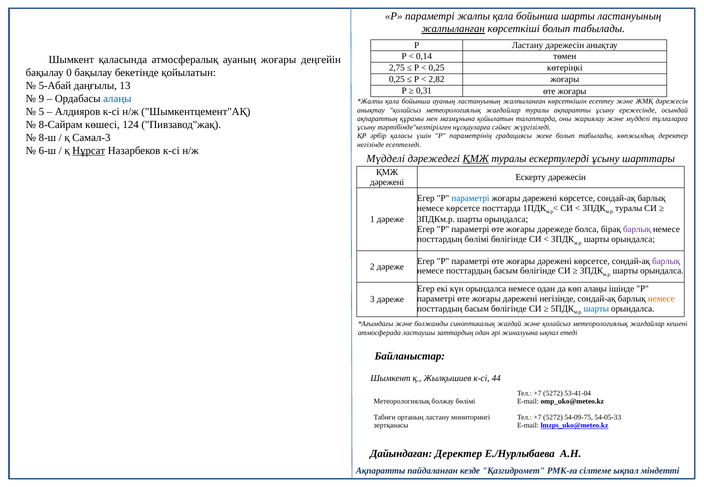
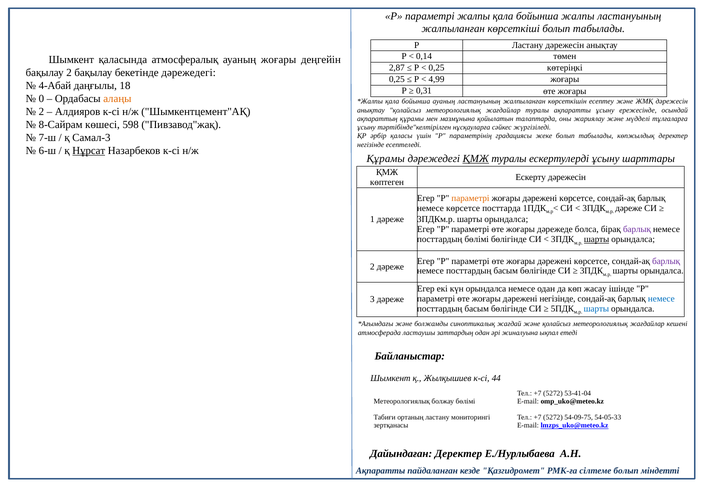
бойынша шарты: шарты -> жалпы (578, 16)
жалпыланған underline: present -> none (453, 29)
2,75: 2,75 -> 2,87 (397, 68)
бақылау 0: 0 -> 2 (69, 73)
бекетінде қойылатын: қойылатын -> дәрежедегі (189, 73)
2,82: 2,82 -> 4,99 (437, 79)
5-Абай: 5-Абай -> 4-Абай (55, 86)
13: 13 -> 18 (125, 86)
9: 9 -> 0 (41, 99)
алаңы colour: blue -> orange (117, 99)
5: 5 -> 2 (41, 112)
124: 124 -> 598 (131, 125)
8-ш: 8-ш -> 7-ш (47, 138)
Мүдделі: Мүдделі -> Құрамы (386, 159)
дәрежені: дәрежені -> көптеген (387, 182)
параметрі colour: blue -> orange (470, 198)
туралы: туралы -> дәреже (629, 208)
шарты underline: none -> present (597, 240)
көп алаңы: алаңы -> жасау (595, 289)
немесе colour: orange -> blue (661, 299)
сілтеме ықпал: ықпал -> болып (626, 471)
